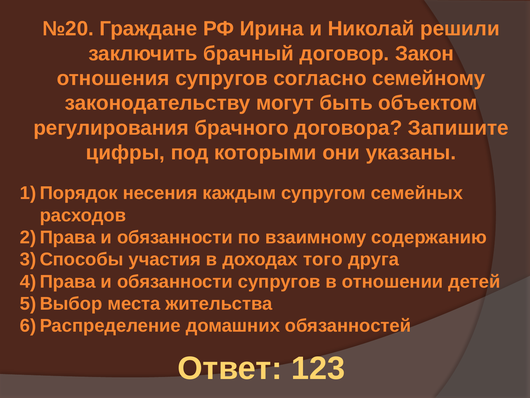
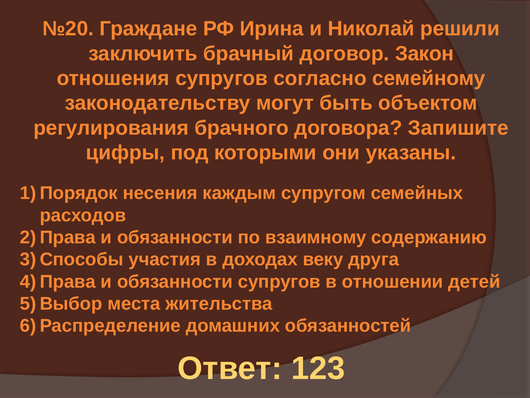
того: того -> веку (323, 259)
